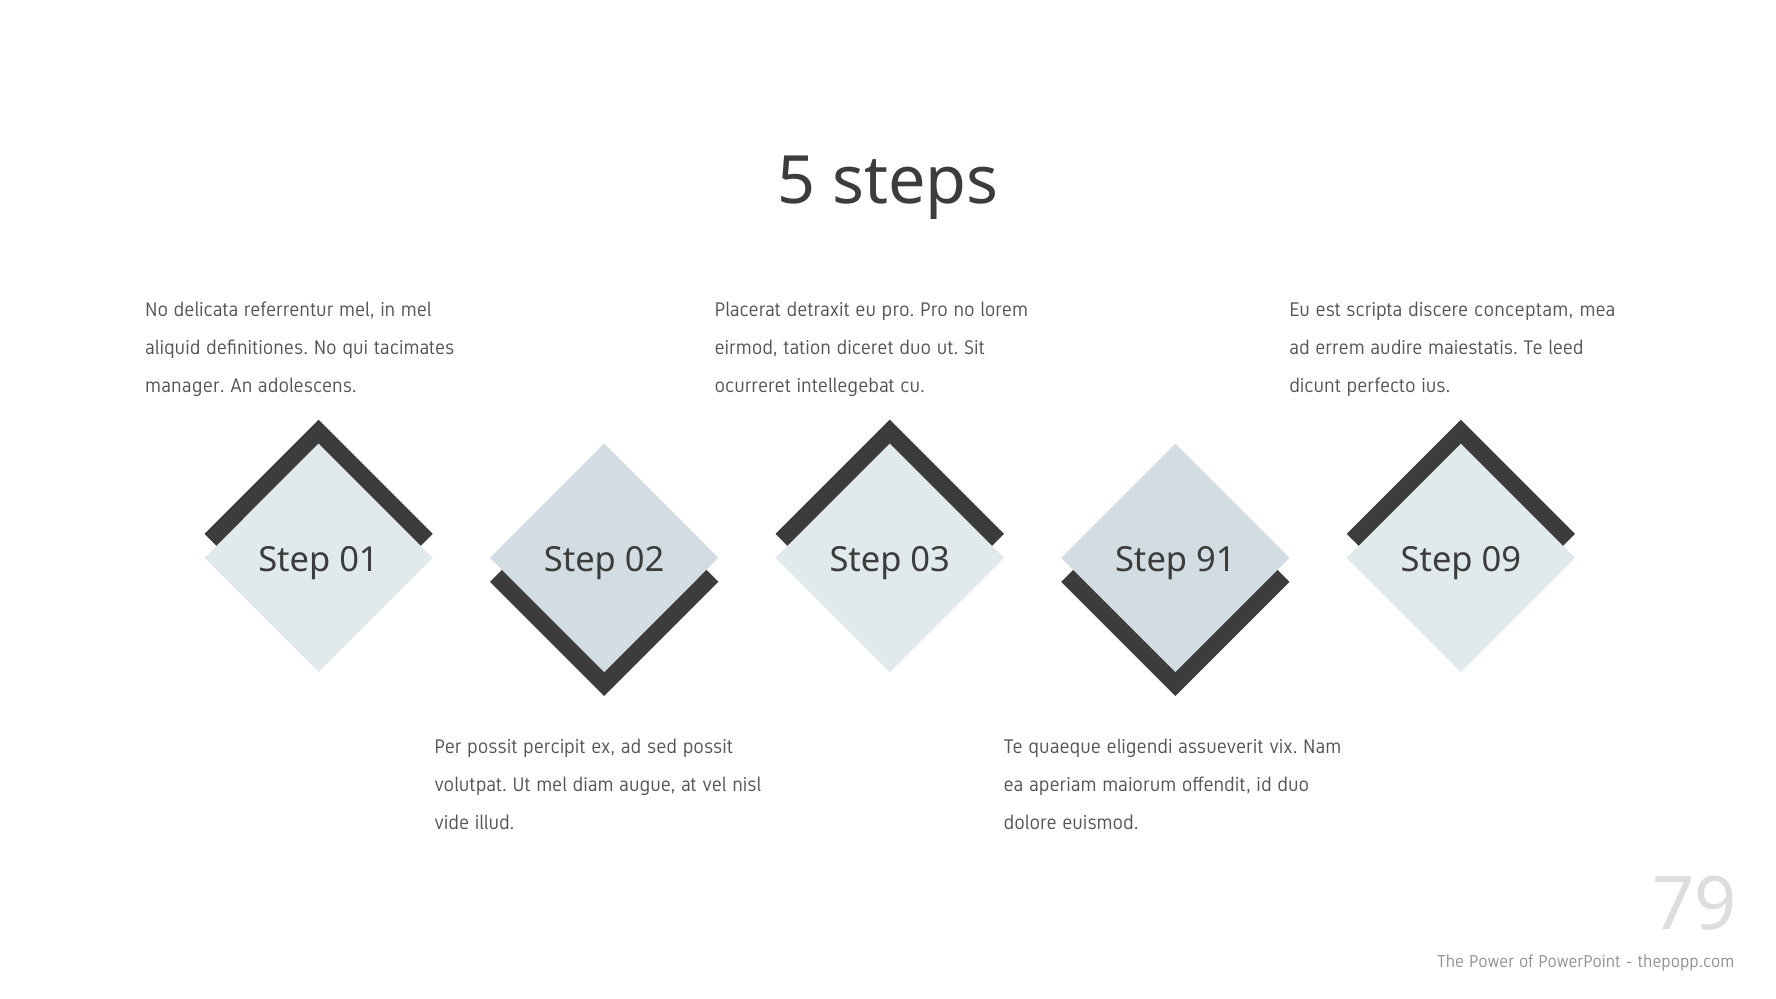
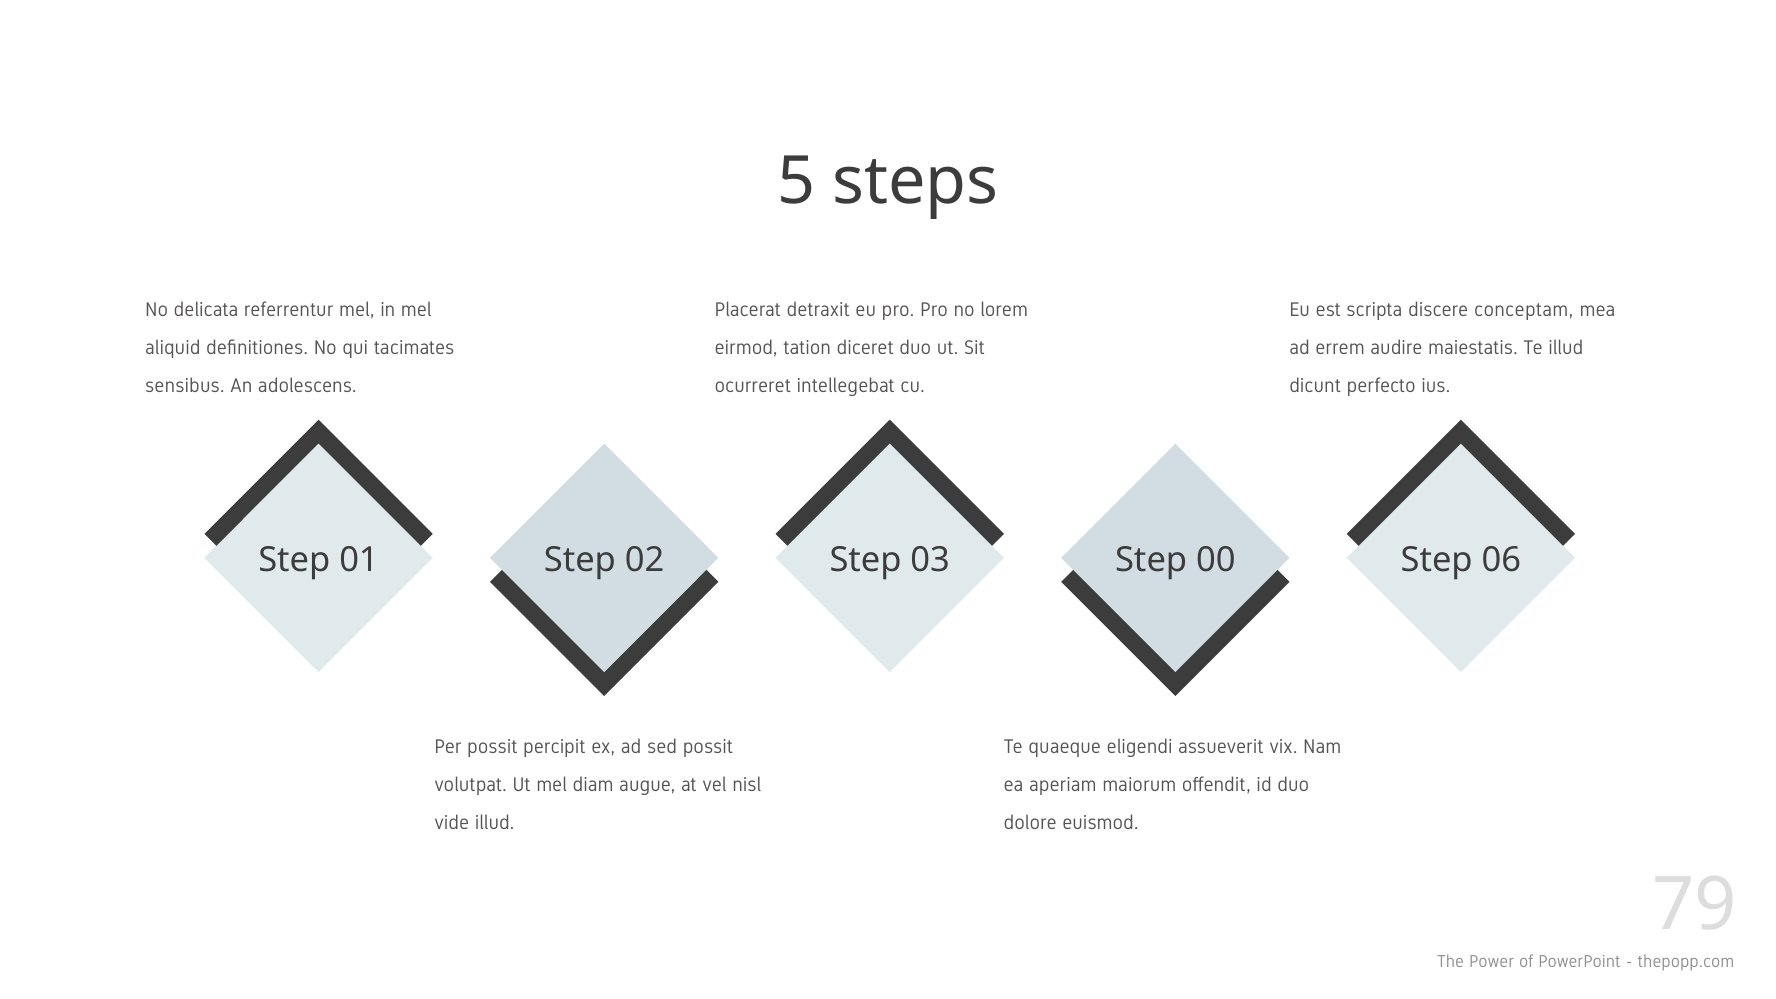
Te leed: leed -> illud (1566, 348)
manager: manager -> sensibus (185, 386)
91: 91 -> 00 (1216, 560)
09: 09 -> 06 (1501, 560)
